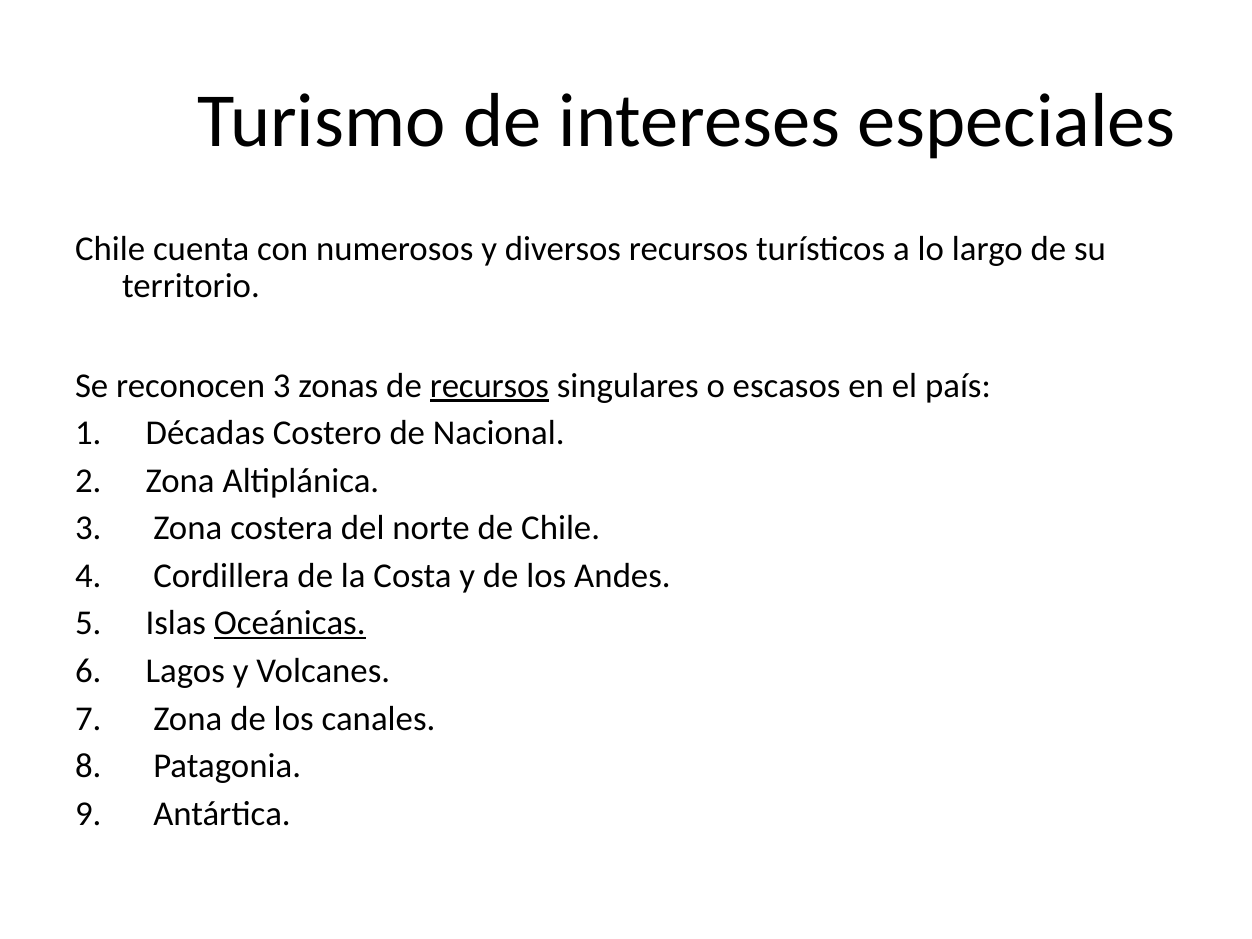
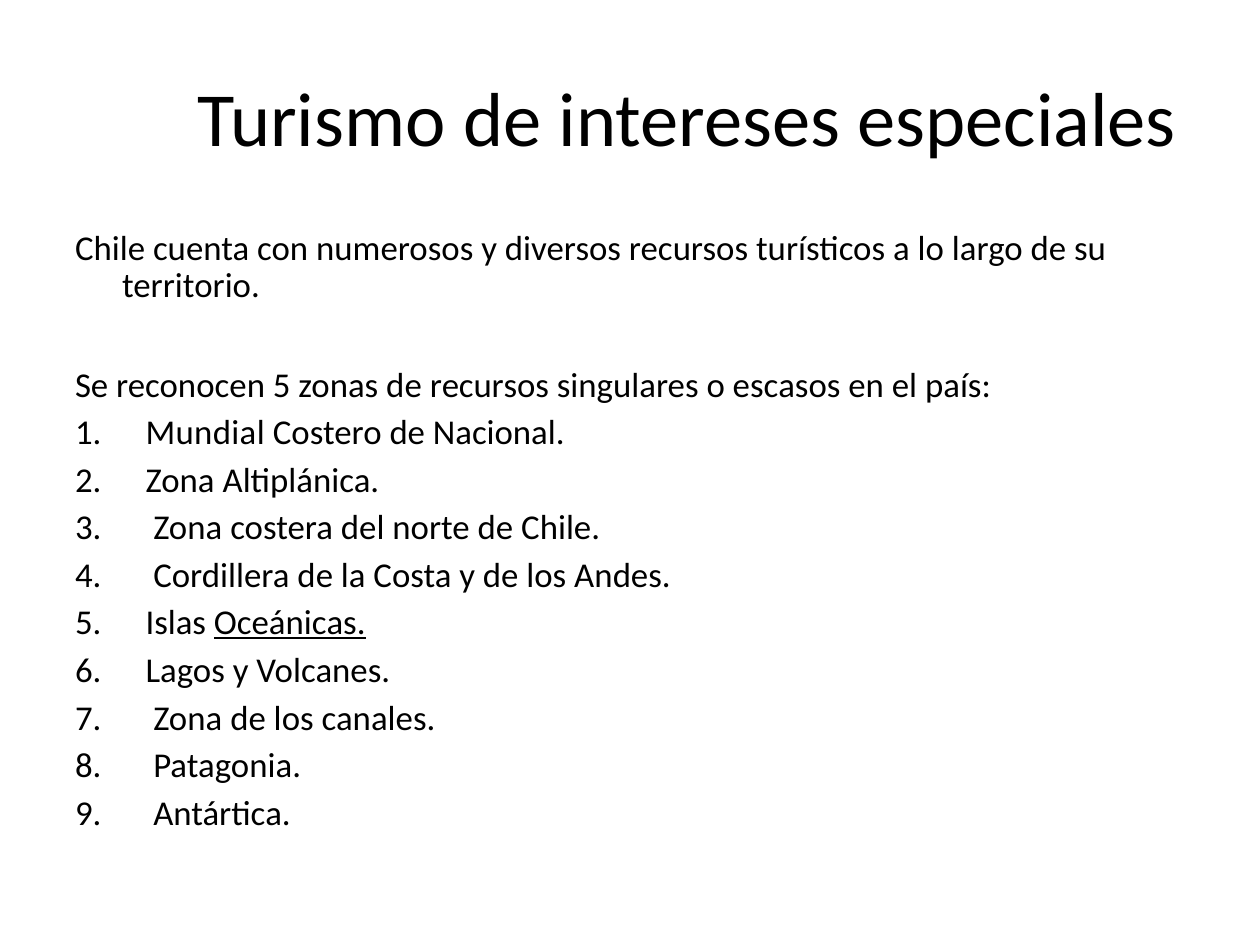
reconocen 3: 3 -> 5 (282, 386)
recursos underline: present -> none (489, 386)
Décadas: Décadas -> Mundial (205, 433)
